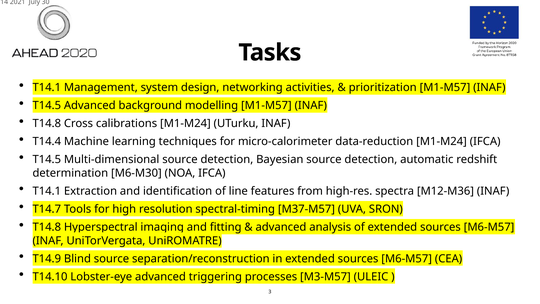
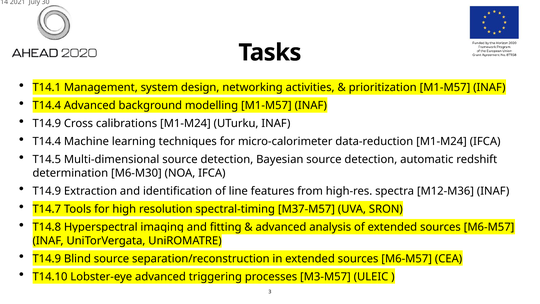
T14.5: T14.5 -> T14.4 (47, 105)
T14.8: T14.8 -> T14.9 (47, 123)
T14.1: T14.1 -> T14.9 (47, 191)
